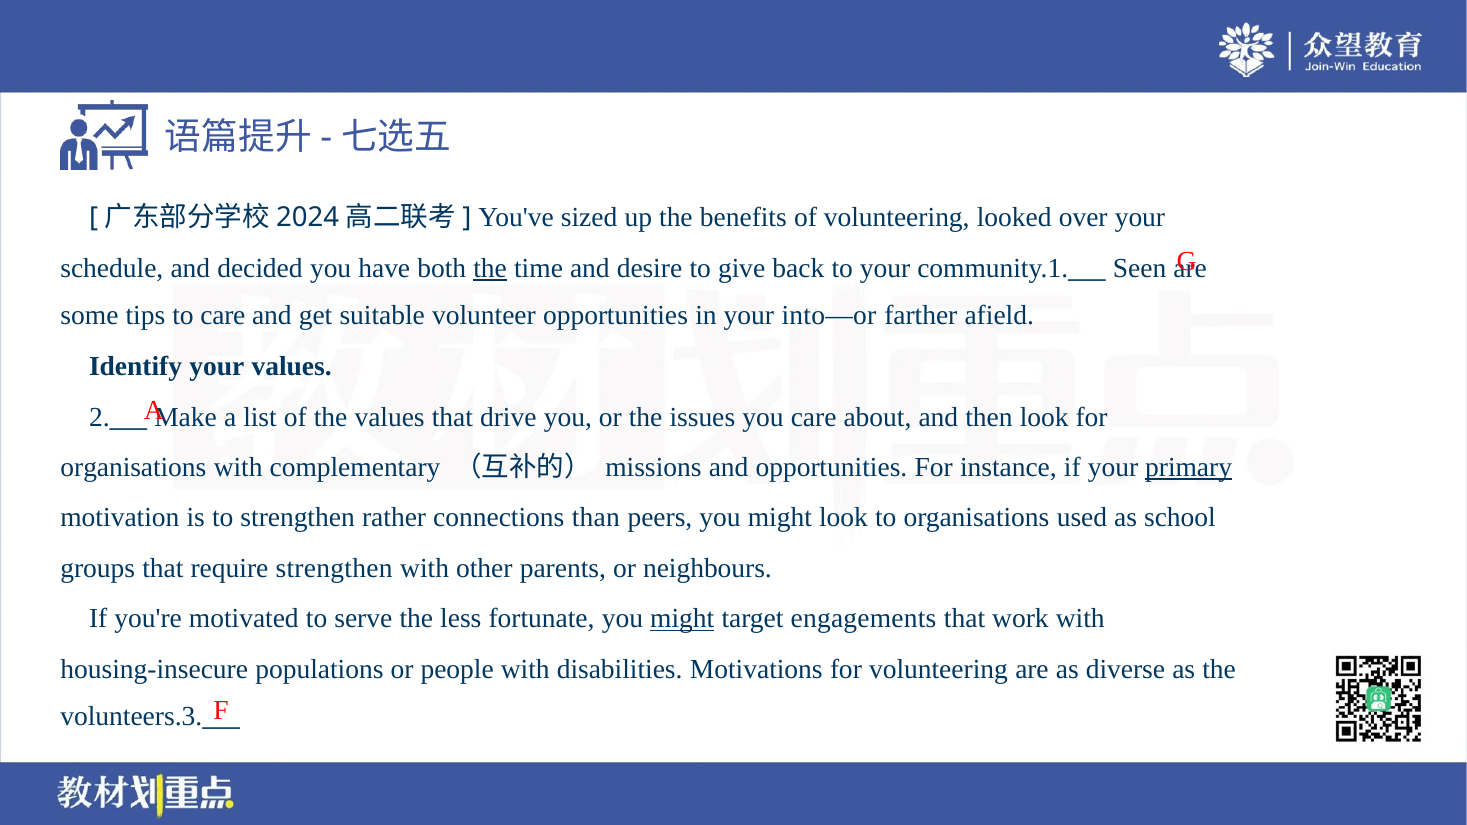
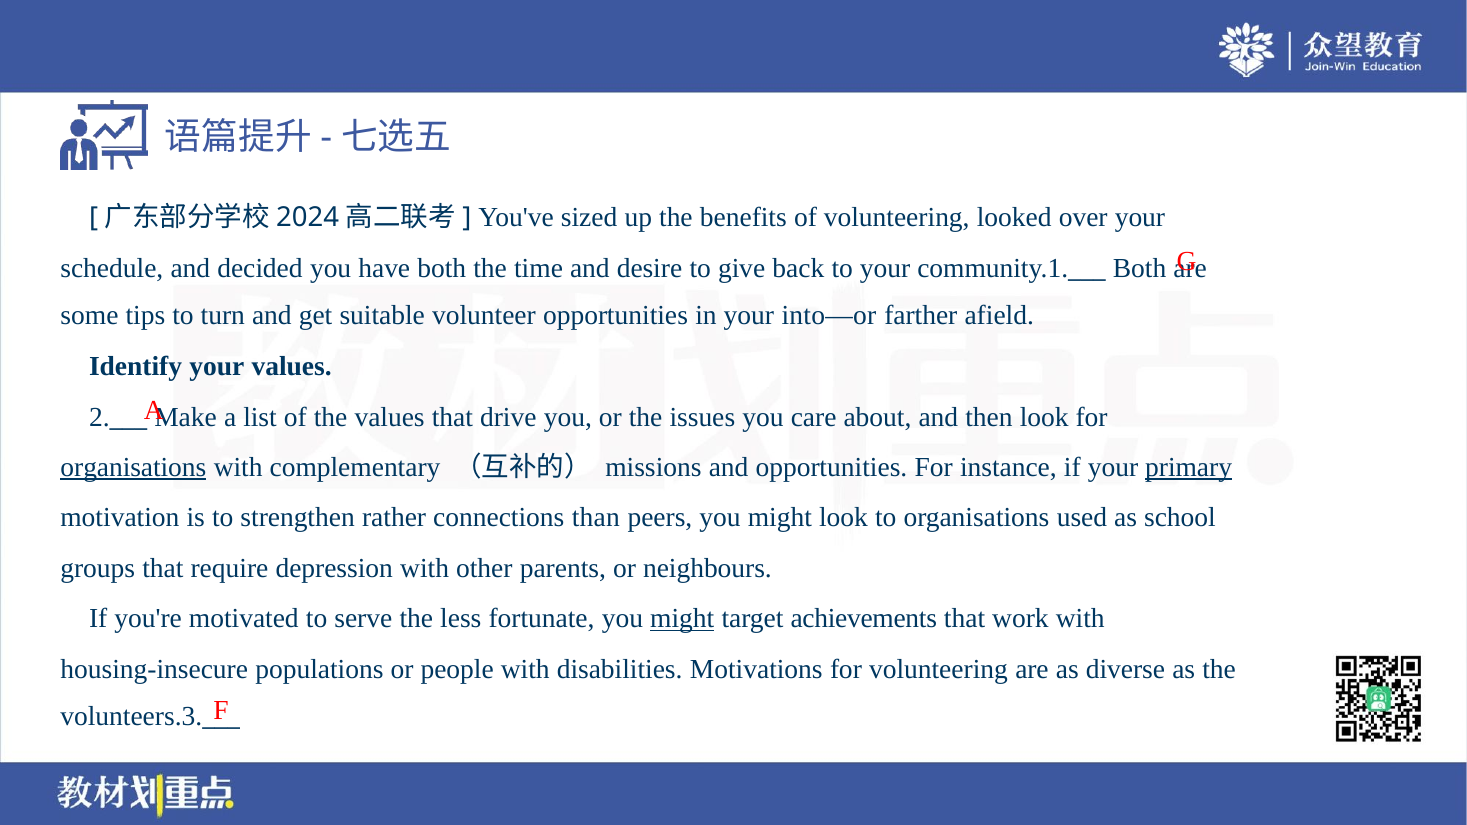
the underline: present -> none (490, 268)
Seen: Seen -> Both (1140, 268)
to care: care -> turn (223, 316)
organisations underline: none -> present (133, 467)
require strengthen: strengthen -> depression (334, 568)
engagements: engagements -> achievements (864, 619)
